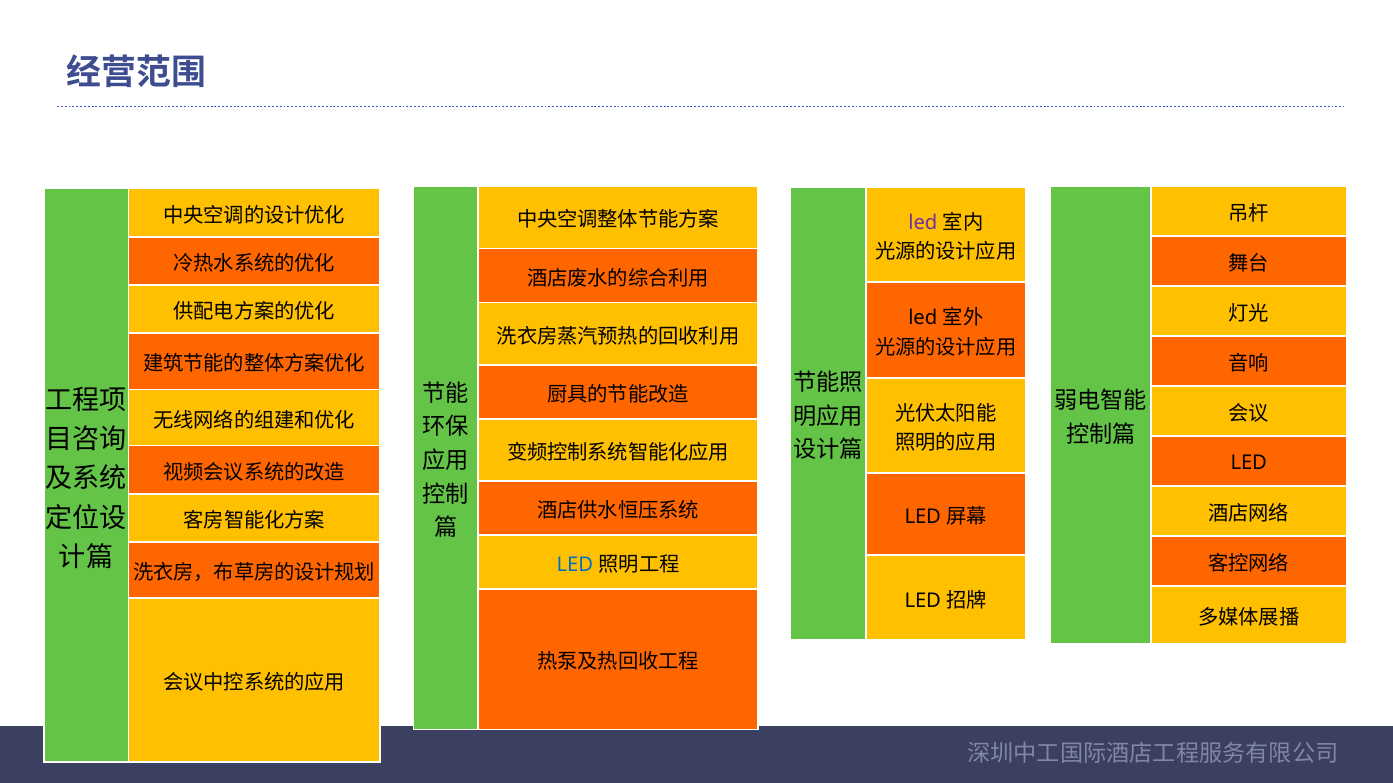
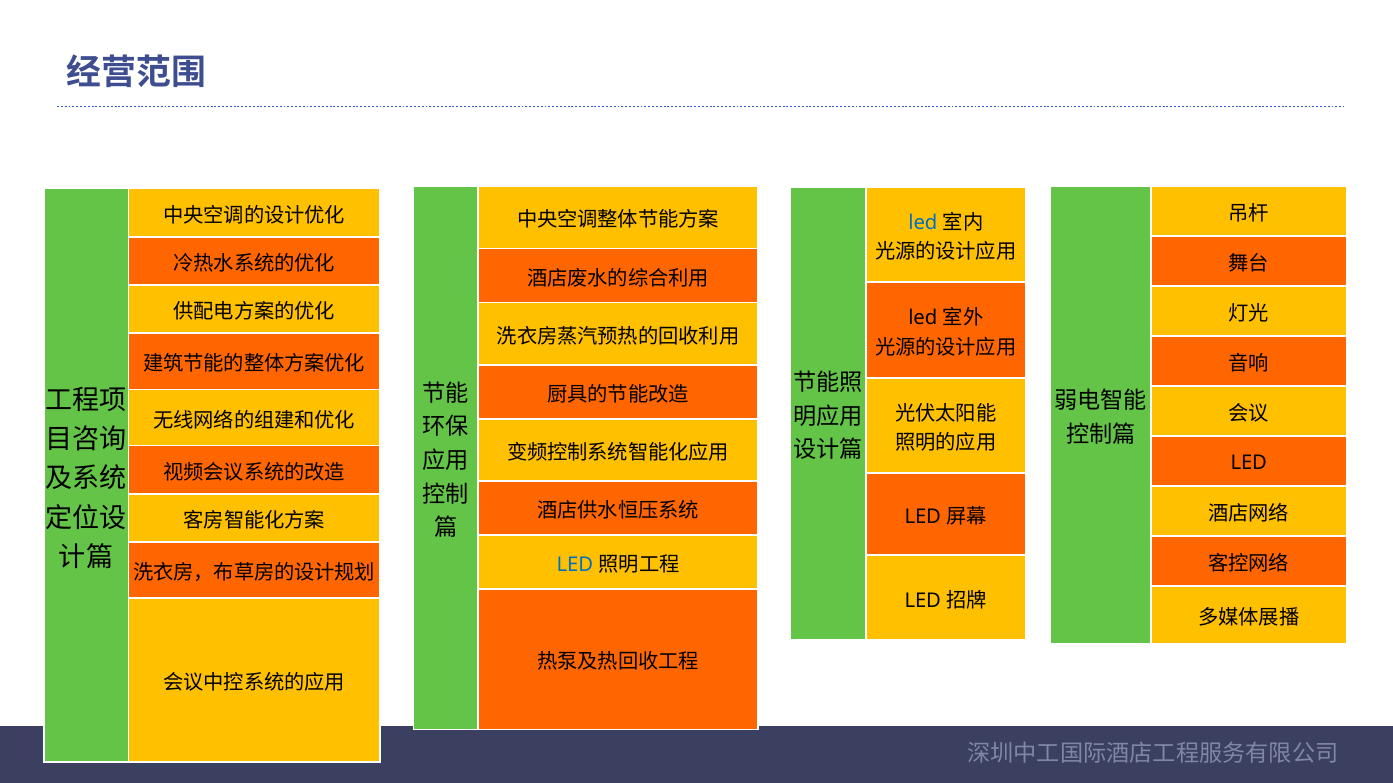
led colour: purple -> blue (923, 223)
